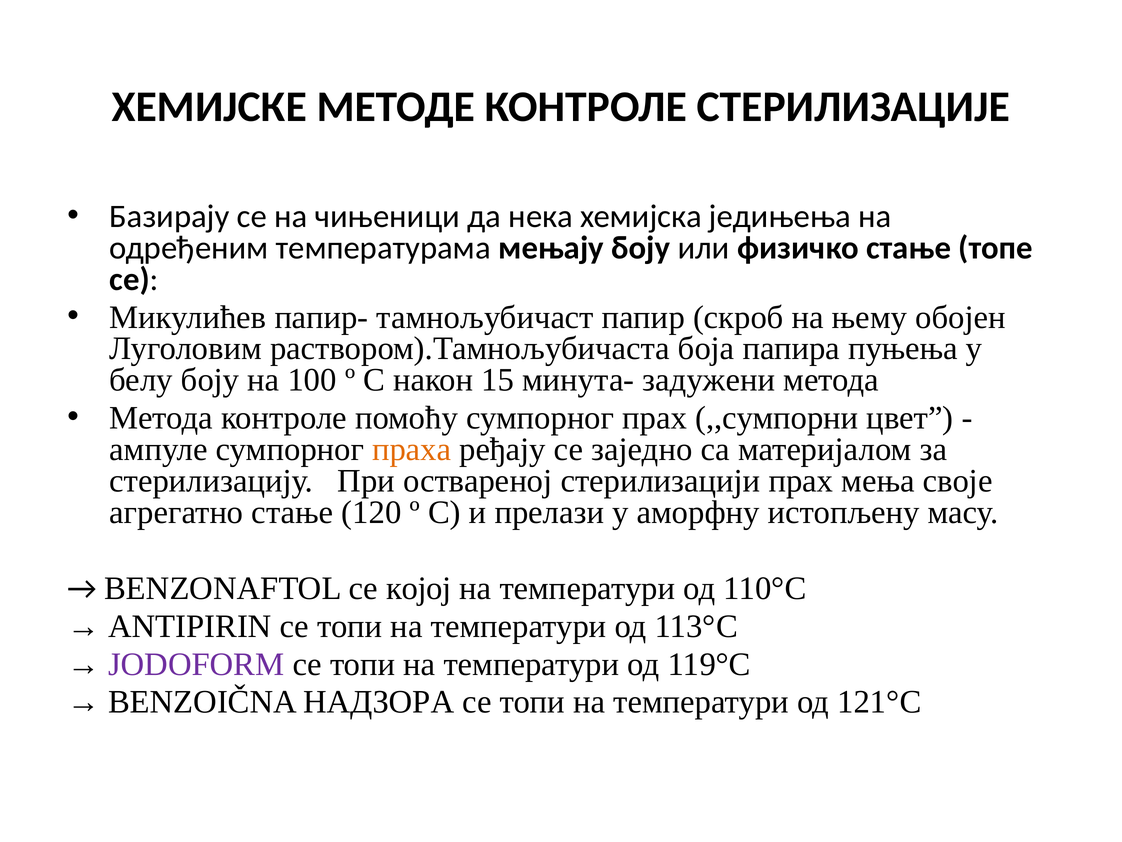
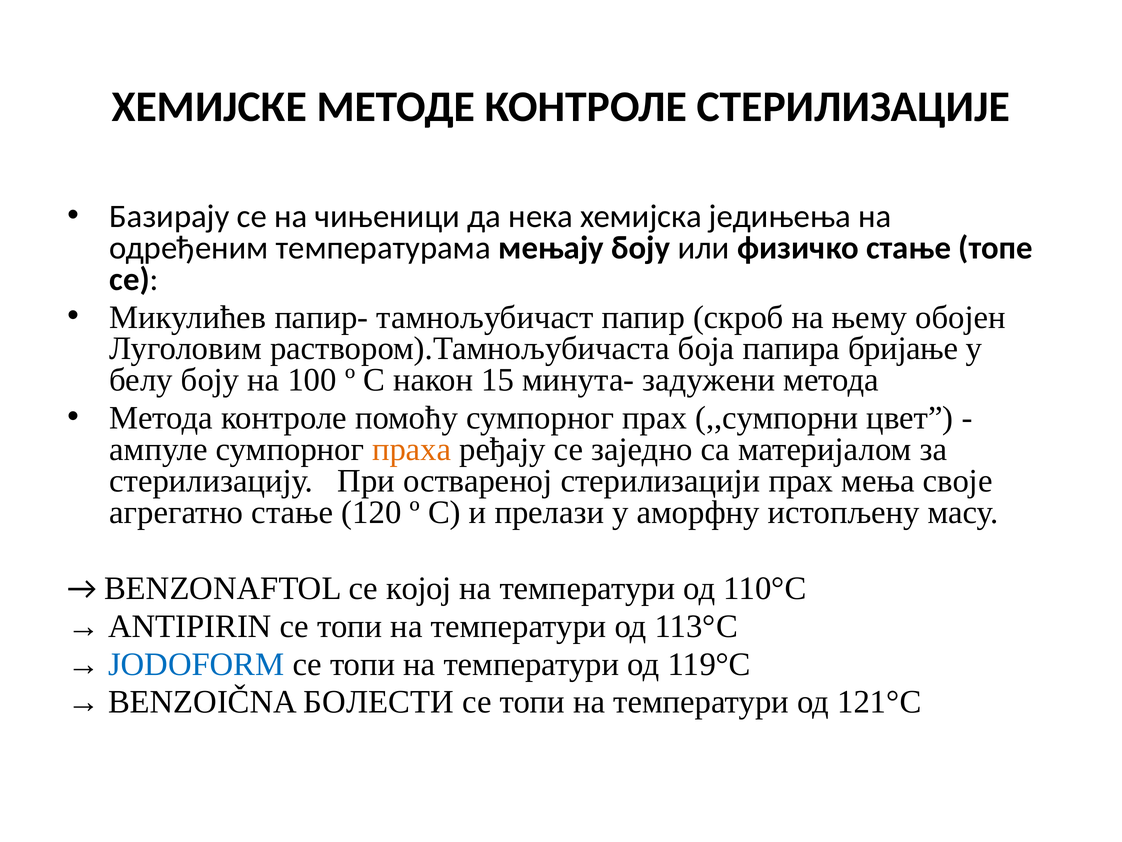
пуњења: пуњења -> бријање (903, 348)
JODOFORM colour: purple -> blue (196, 664)
НАДЗОРА: НАДЗОРА -> БОЛЕСТИ (379, 702)
